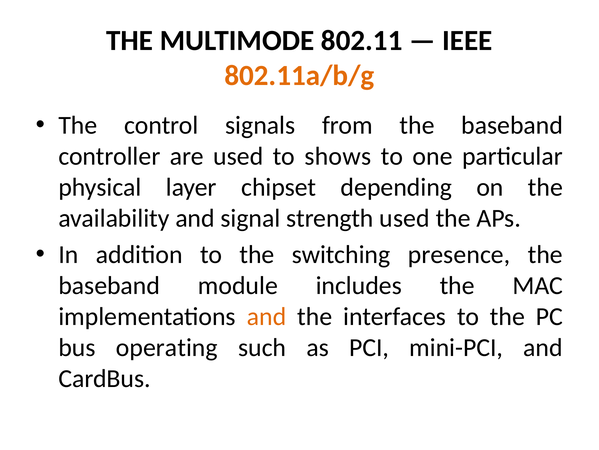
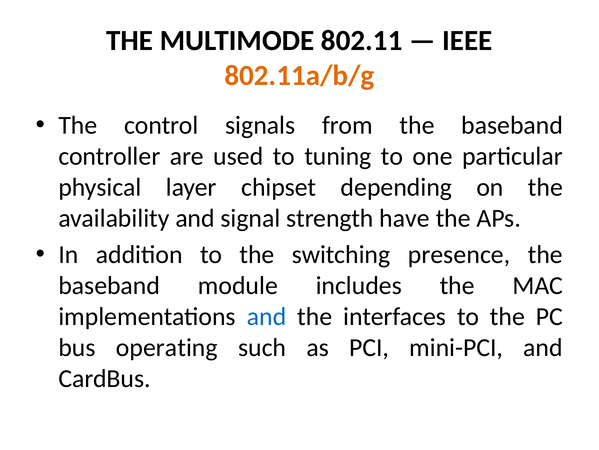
shows: shows -> tuning (338, 156)
strength used: used -> have (405, 218)
and colour: orange -> blue (267, 316)
